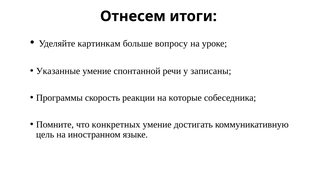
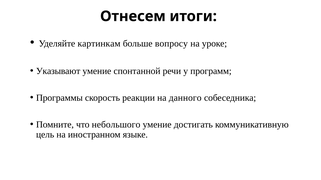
Указанные: Указанные -> Указывают (58, 71)
записаны: записаны -> программ (211, 71)
которые: которые -> данного (185, 98)
конкретных: конкретных -> небольшого (116, 125)
